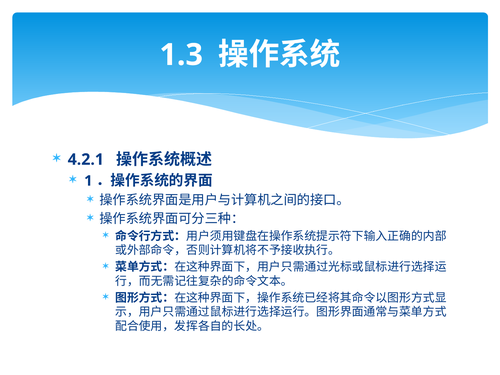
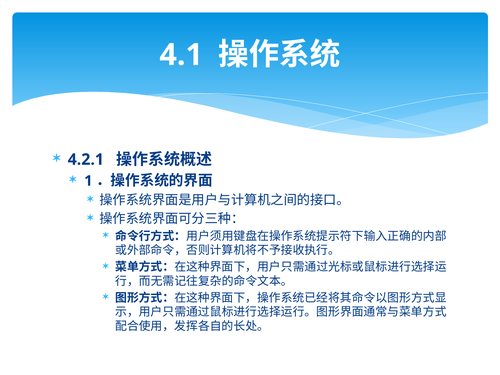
1.3: 1.3 -> 4.1 (181, 55)
